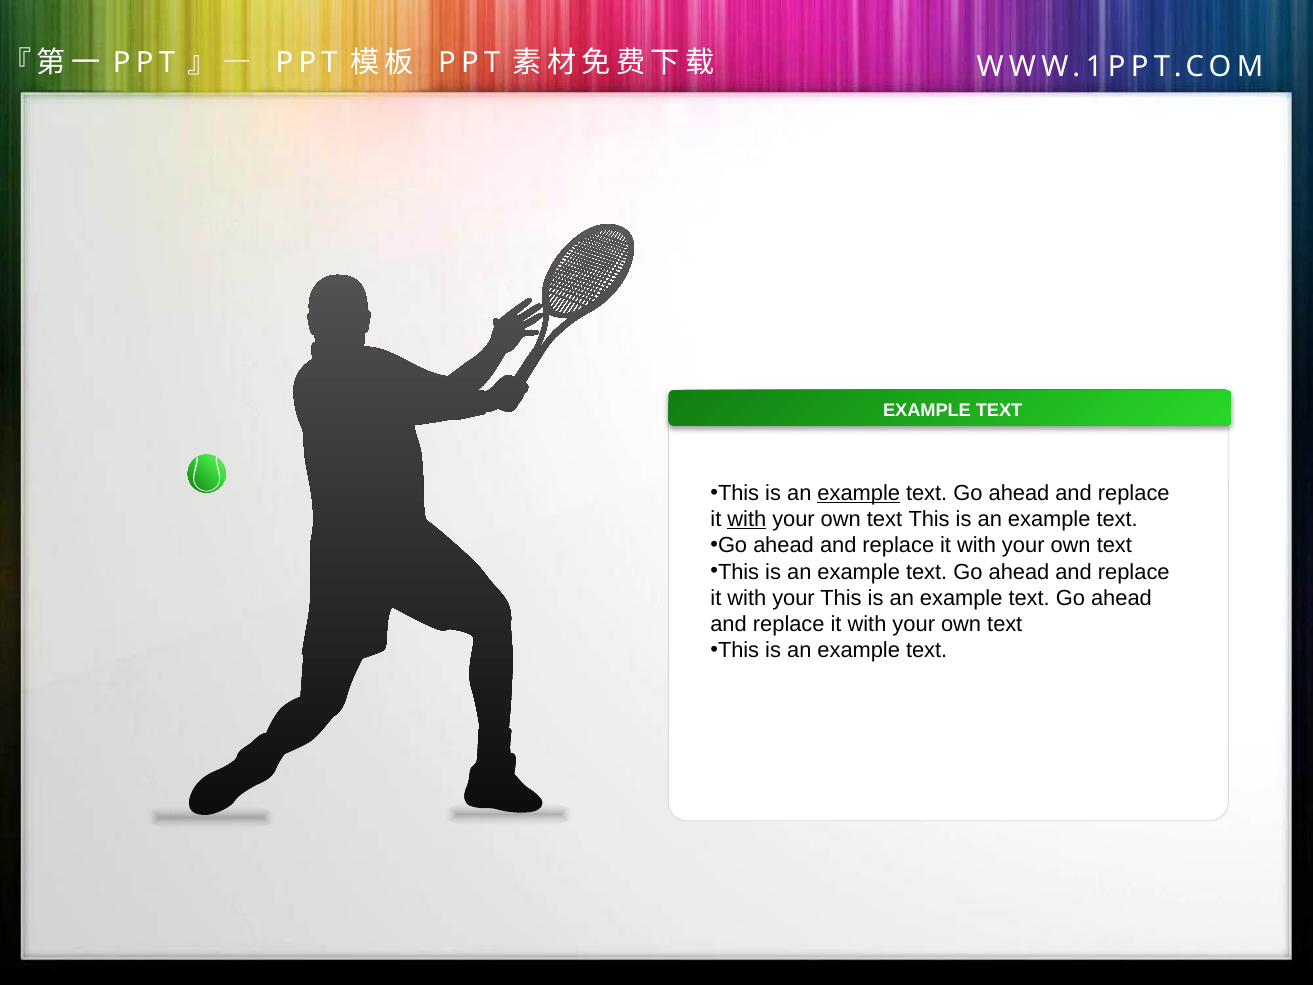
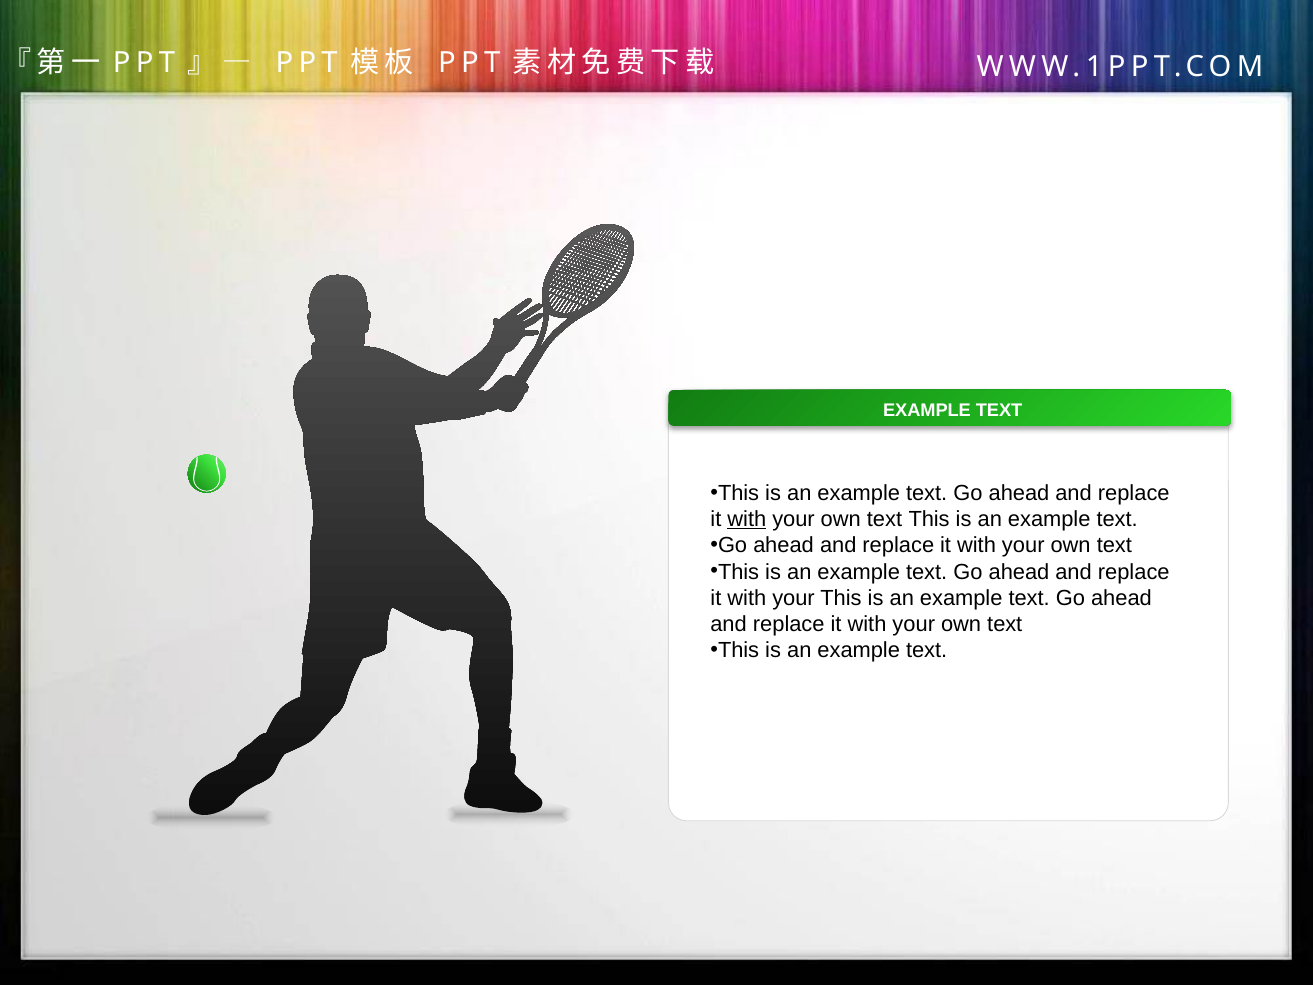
example underline: present -> none (859, 493)
